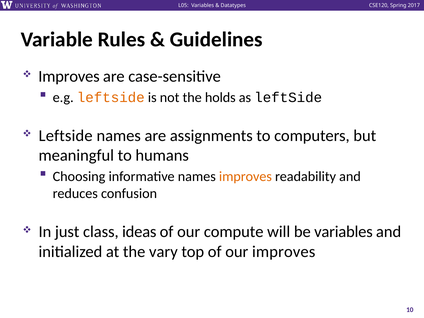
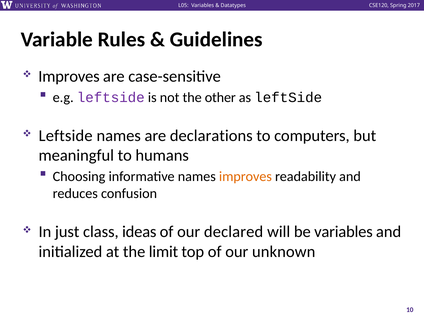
leftside colour: orange -> purple (111, 97)
holds: holds -> other (220, 97)
assignments: assignments -> declarations (211, 136)
compute: compute -> declared (234, 232)
vary: vary -> limit (163, 252)
our improves: improves -> unknown (284, 252)
